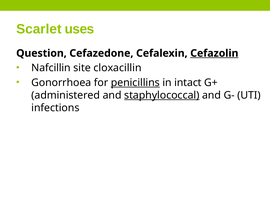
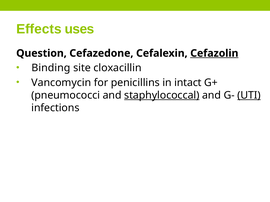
Scarlet: Scarlet -> Effects (39, 29)
Nafcillin: Nafcillin -> Binding (51, 68)
Gonorrhoea: Gonorrhoea -> Vancomycin (61, 83)
penicillins underline: present -> none (135, 83)
administered: administered -> pneumococci (66, 95)
UTI underline: none -> present (249, 95)
